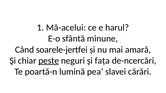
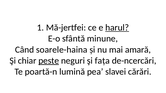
Mă-acelui: Mă-acelui -> Mă-jertfei (66, 28)
harul underline: none -> present (117, 28)
soarele-jertfei: soarele-jertfei -> soarele-haina (62, 50)
